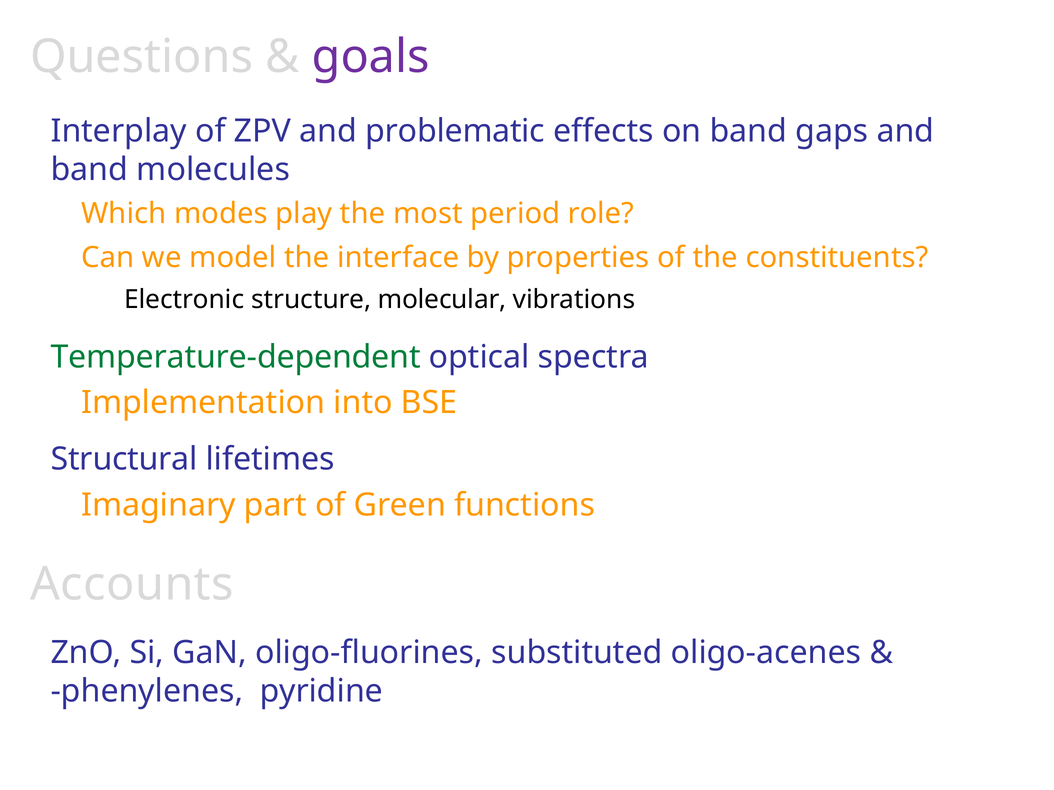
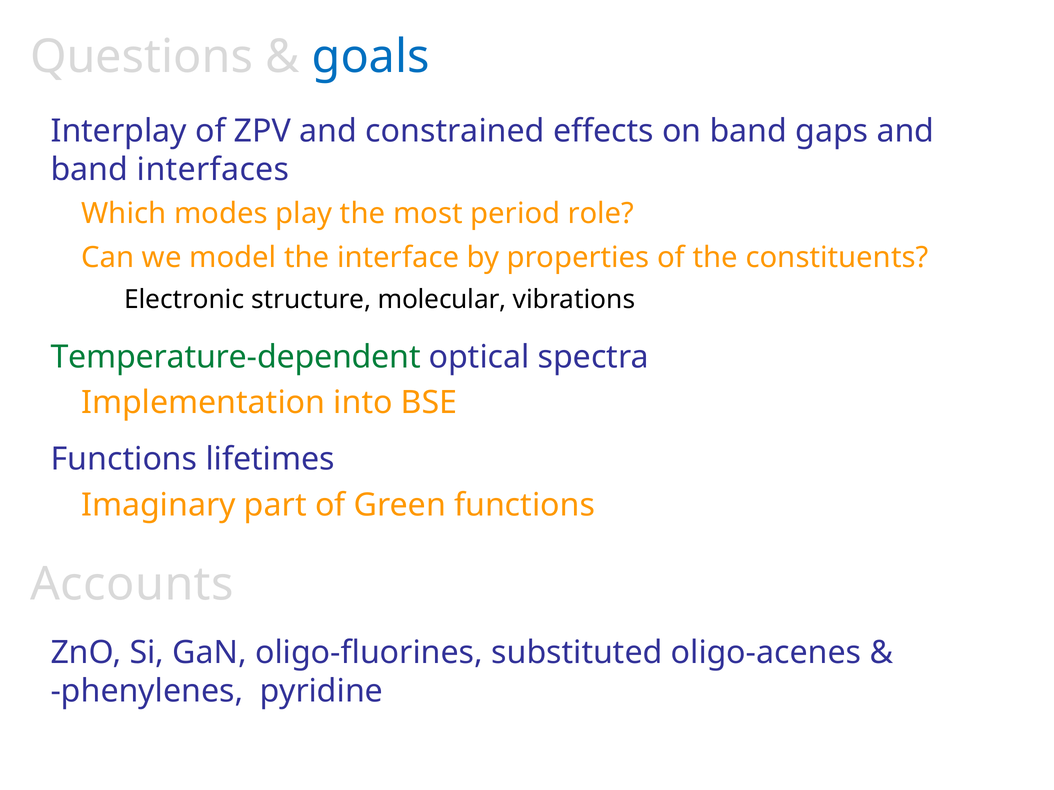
goals colour: purple -> blue (371, 57)
problematic: problematic -> constrained (455, 131)
molecules: molecules -> interfaces (213, 170)
Structural: Structural -> Functions (124, 459)
